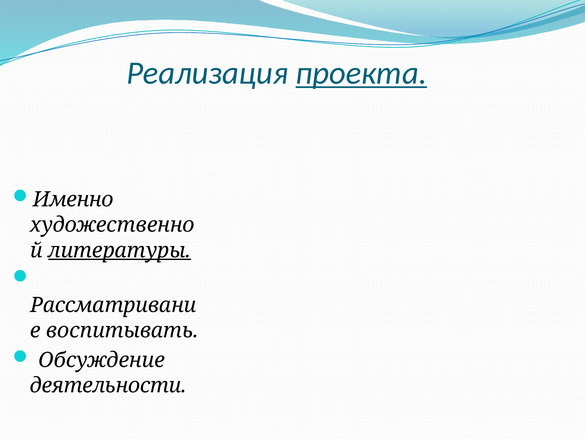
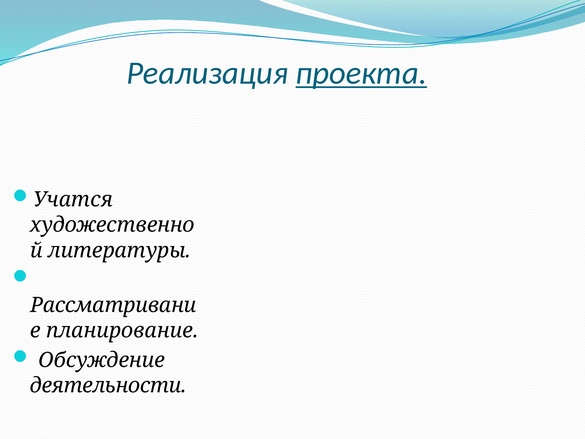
Именно: Именно -> Учатся (73, 200)
литературы underline: present -> none (120, 250)
воспитывать: воспитывать -> планирование (122, 330)
